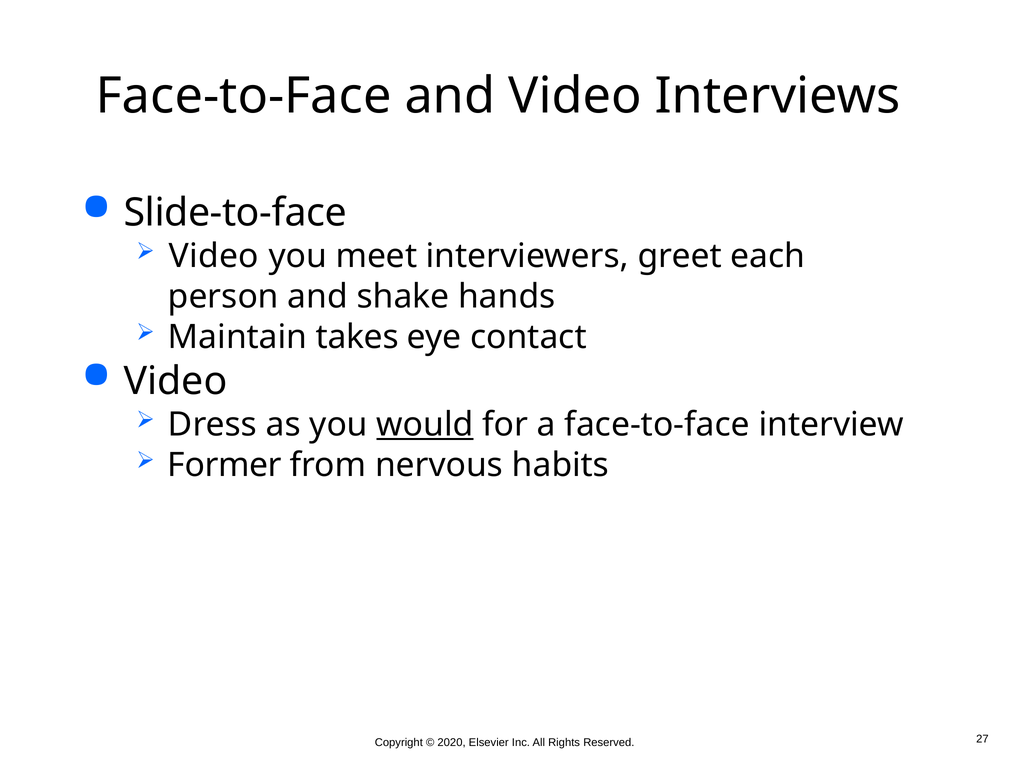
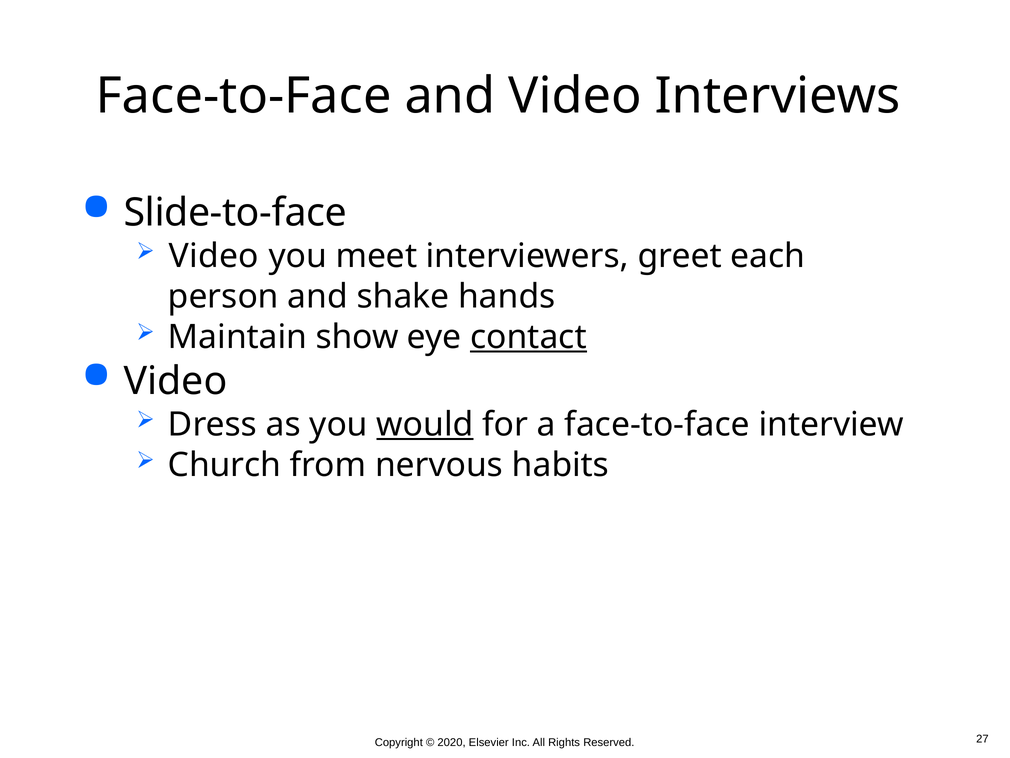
takes: takes -> show (357, 337)
contact underline: none -> present (529, 337)
Former: Former -> Church (225, 465)
